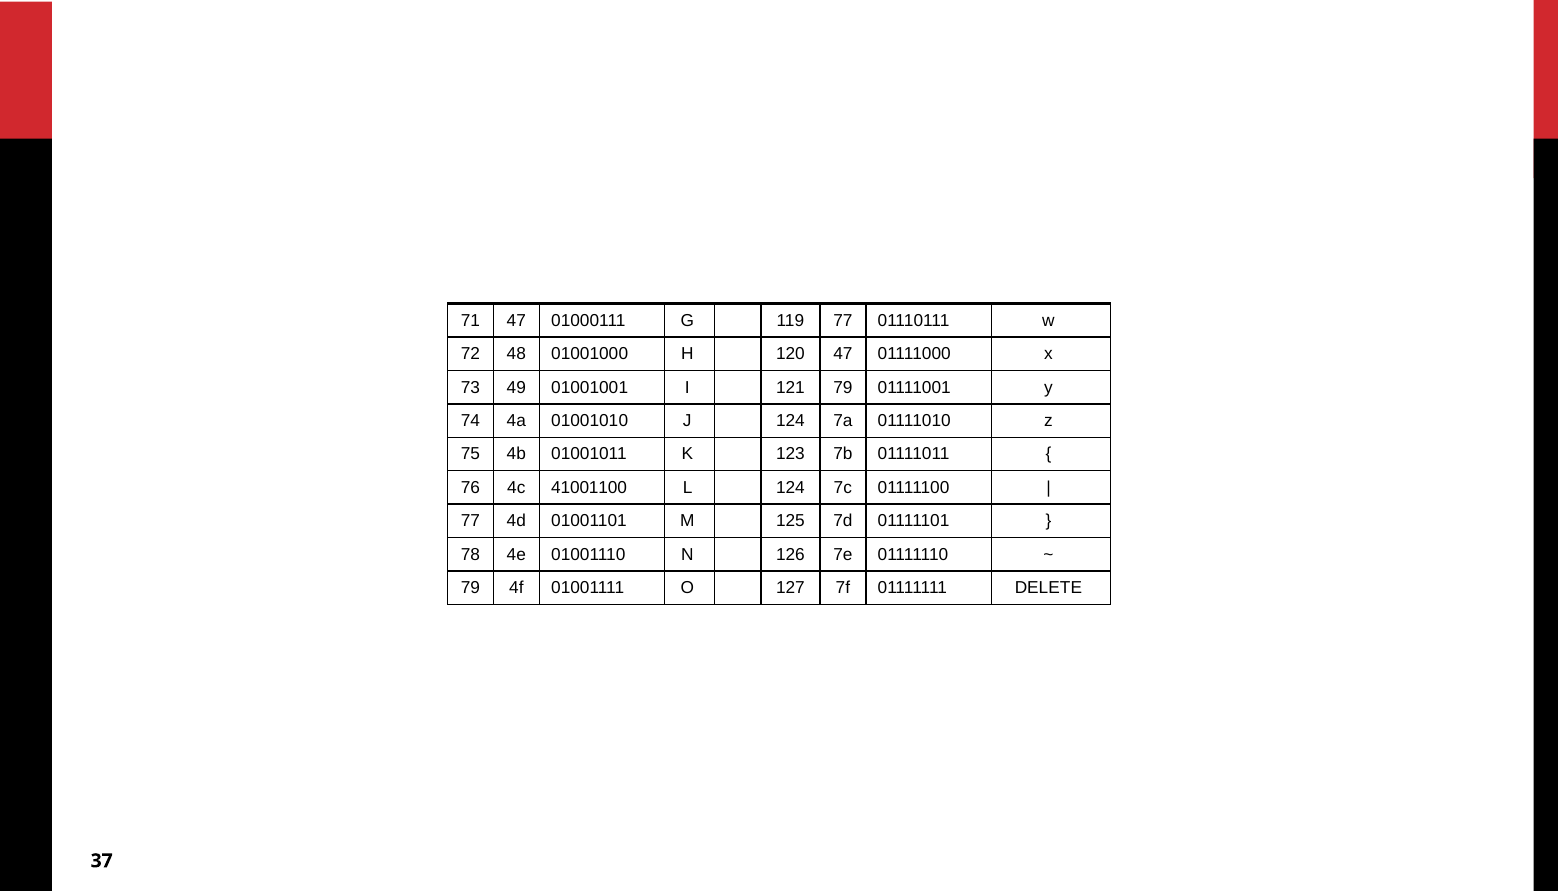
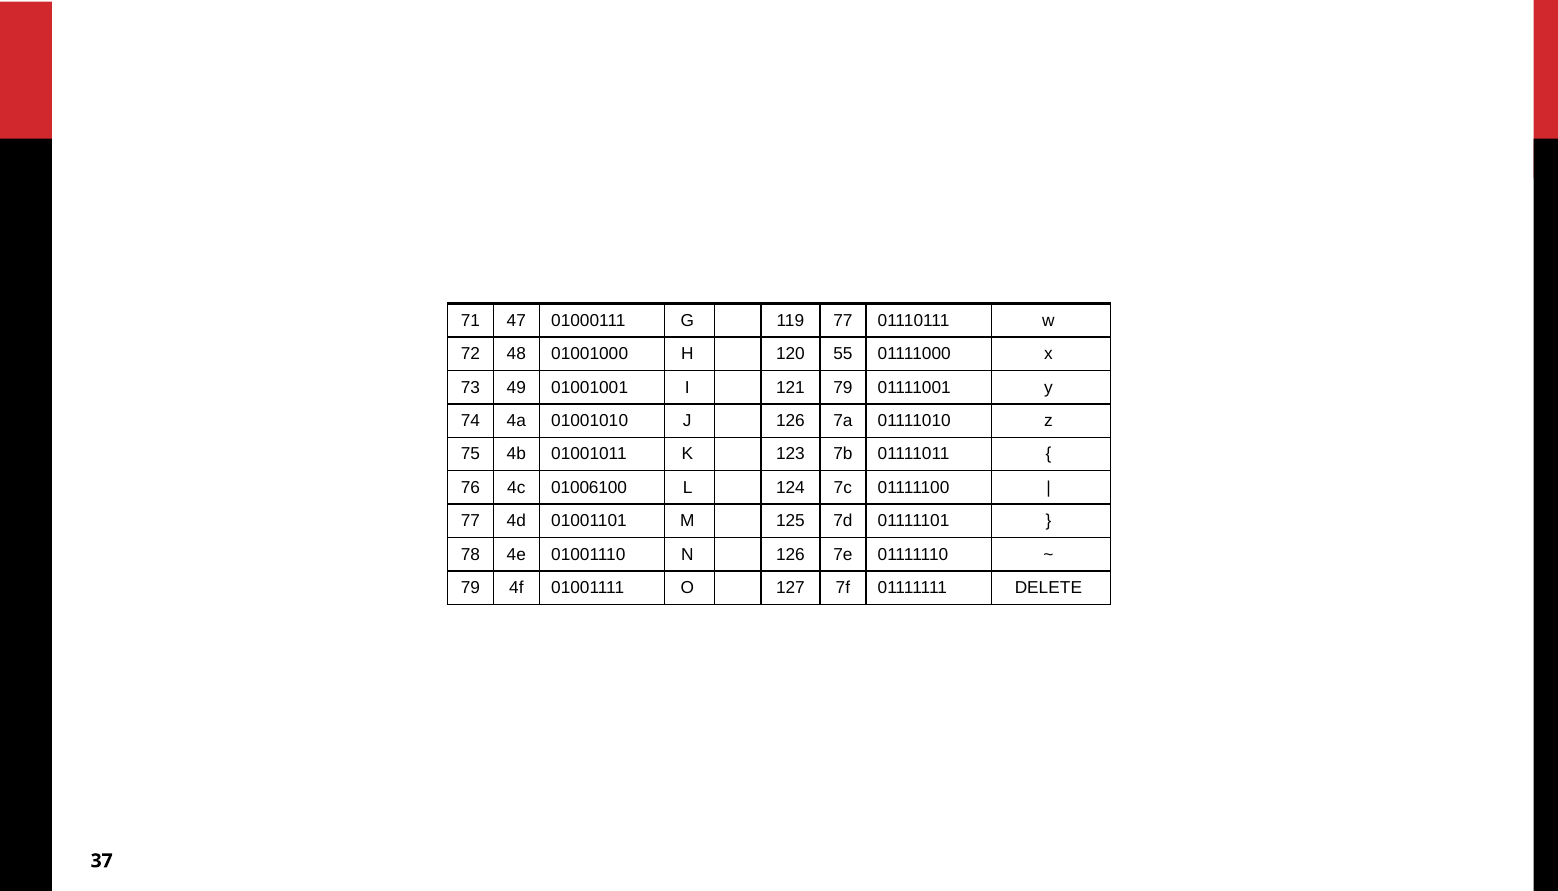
120 47: 47 -> 55 (843, 354)
J 124: 124 -> 126 (790, 421)
41001100: 41001100 -> 01006100 (589, 487)
